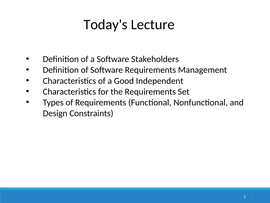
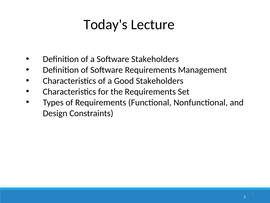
Good Independent: Independent -> Stakeholders (160, 81)
